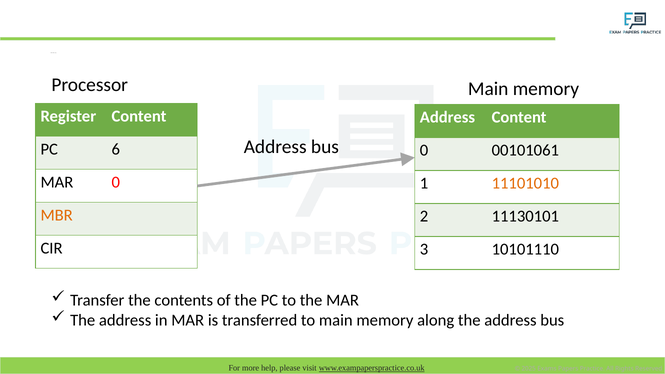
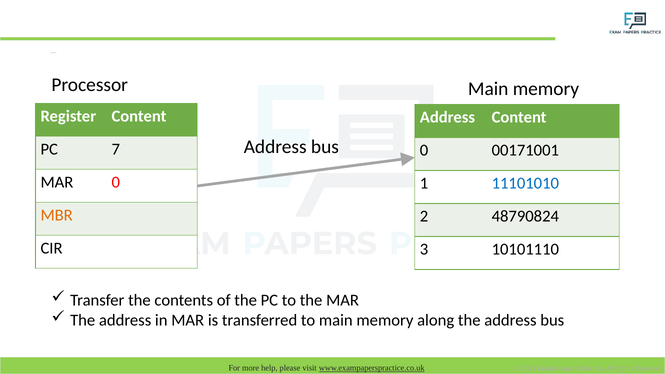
6: 6 -> 7 (116, 149)
00101061: 00101061 -> 00171001 (525, 150)
11101010 colour: orange -> blue (525, 183)
11130101: 11130101 -> 48790824 (525, 216)
